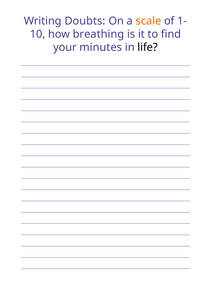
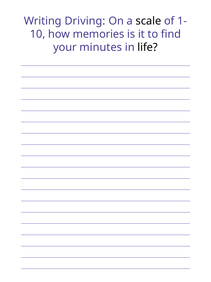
Doubts: Doubts -> Driving (85, 21)
scale colour: orange -> black (148, 21)
breathing: breathing -> memories (99, 34)
